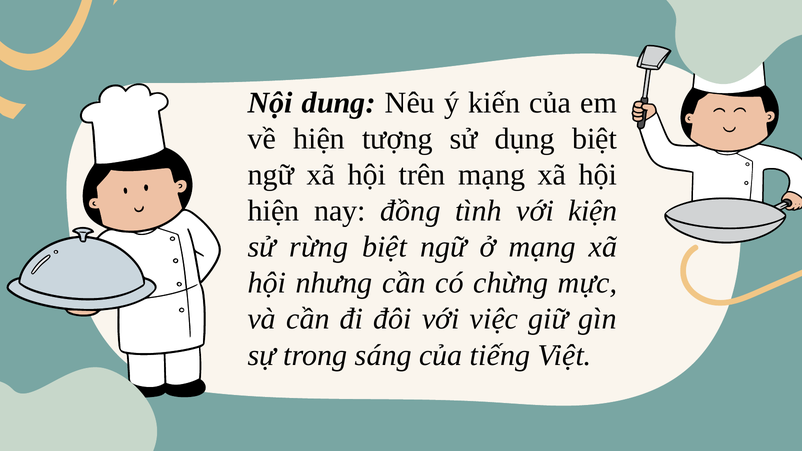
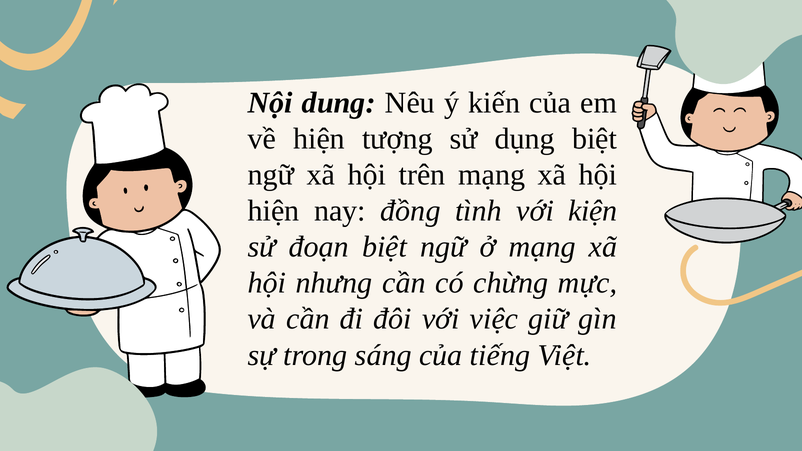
rừng: rừng -> đoạn (319, 247)
